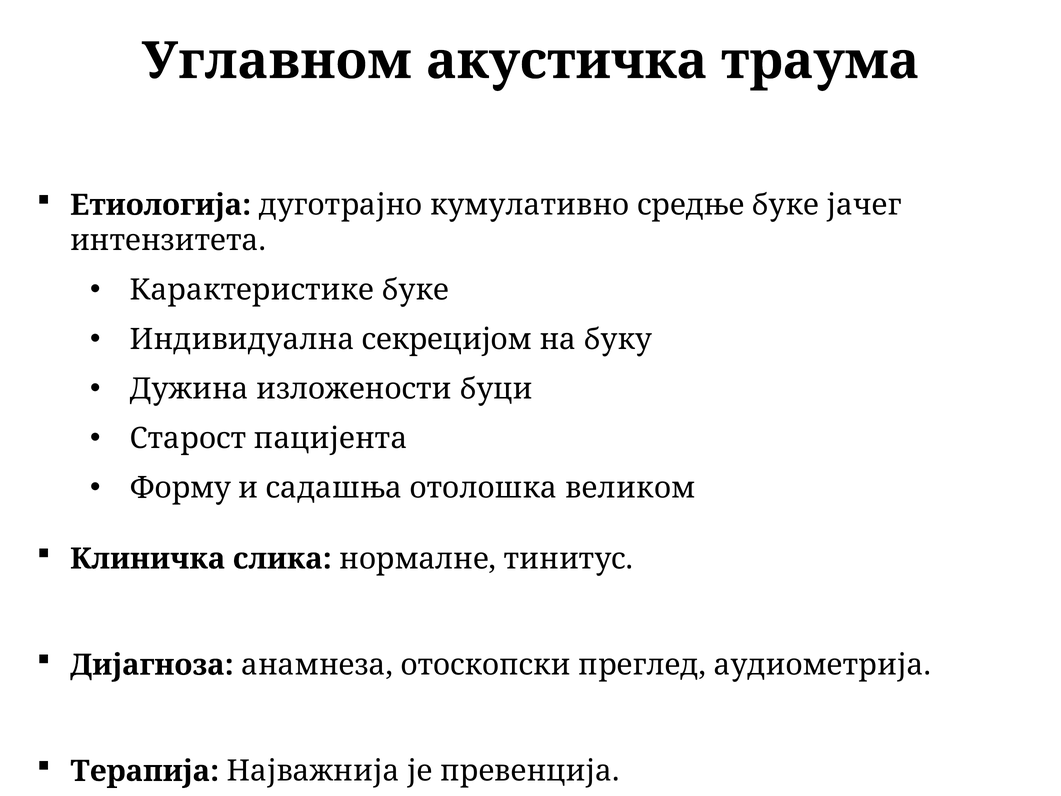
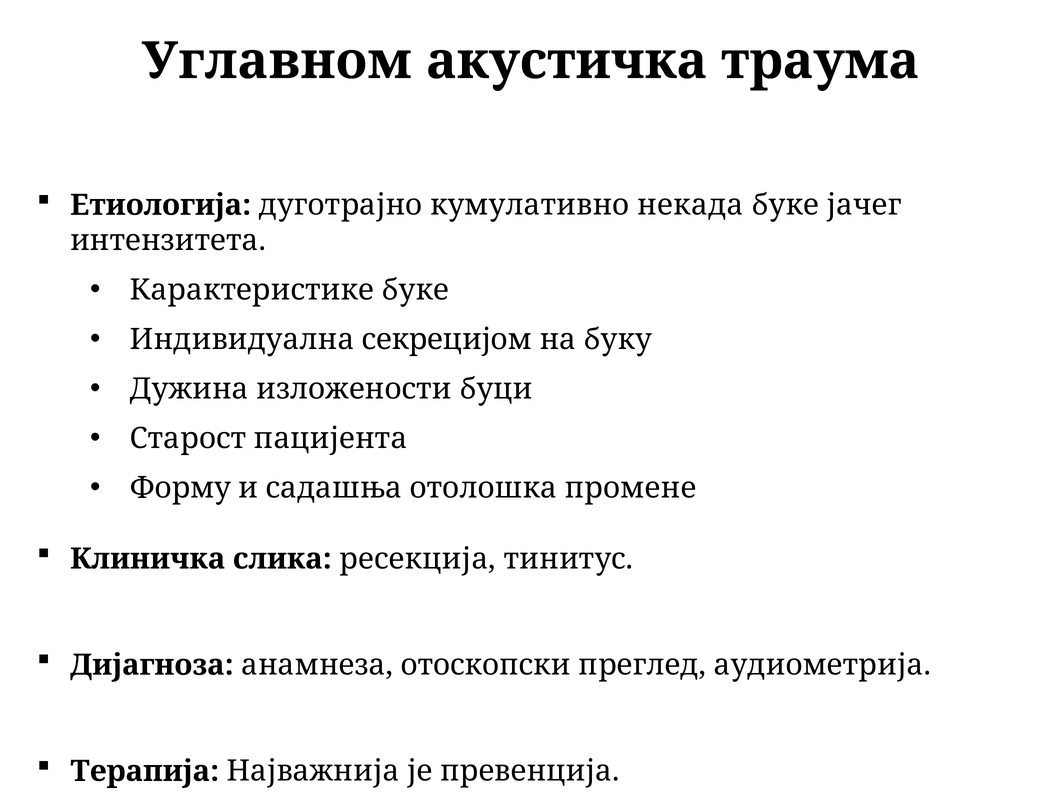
средње: средње -> некада (691, 205)
великом: великом -> промене (631, 488)
нормалне: нормалне -> ресекција (418, 559)
